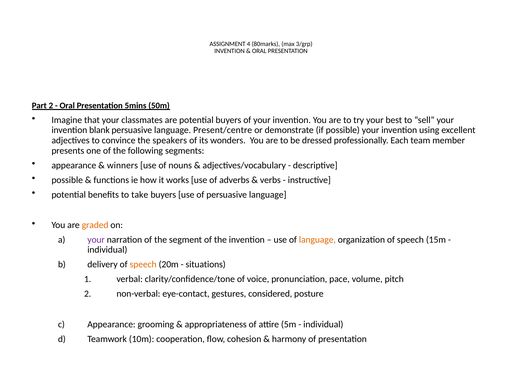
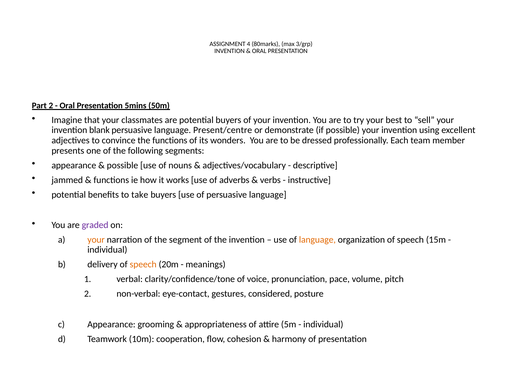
the speakers: speakers -> functions (170, 140)
winners: winners -> possible (122, 165)
possible: possible -> jammed (67, 180)
graded colour: orange -> purple (95, 225)
your colour: purple -> orange (96, 239)
situations: situations -> meanings (206, 264)
